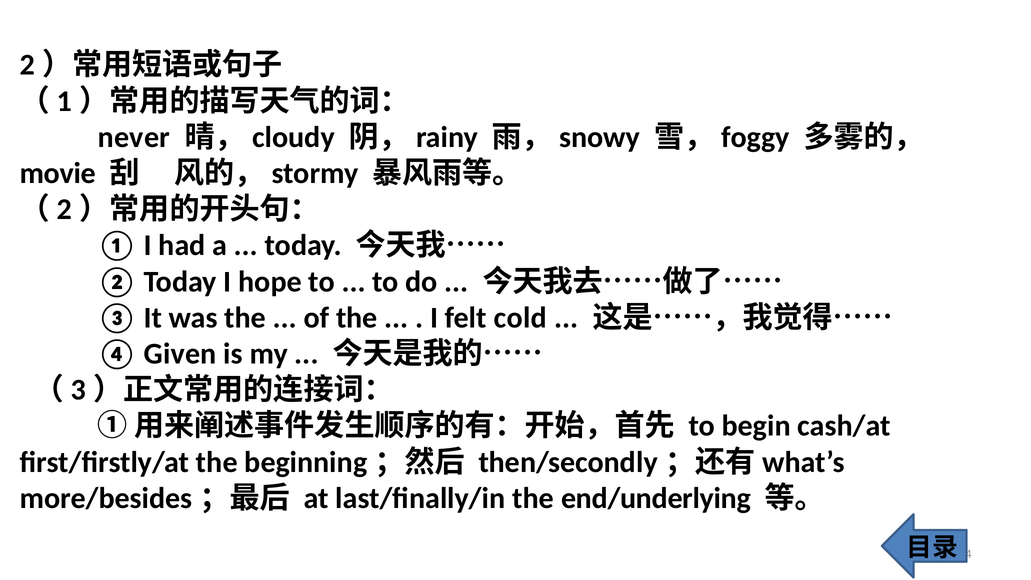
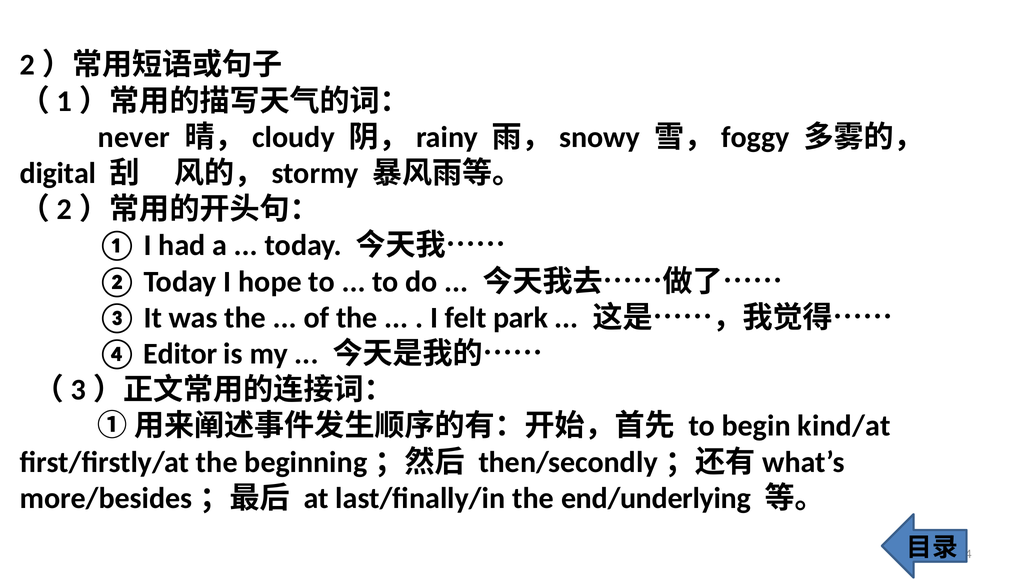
movie: movie -> digital (58, 173)
cold: cold -> park (521, 318)
Given: Given -> Editor (180, 354)
cash/at: cash/at -> kind/at (844, 426)
